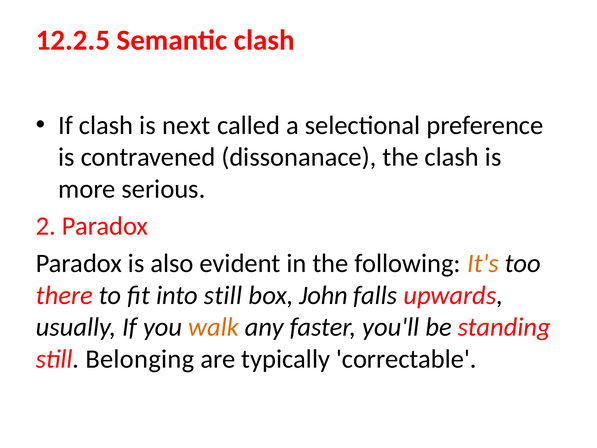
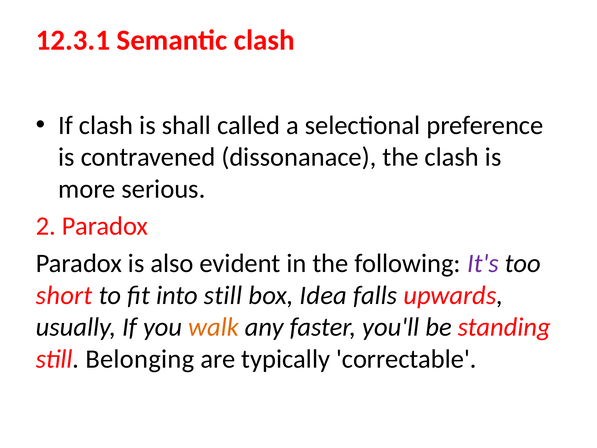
12.2.5: 12.2.5 -> 12.3.1 (73, 40)
next: next -> shall (186, 125)
It's colour: orange -> purple (483, 263)
there: there -> short (64, 295)
John: John -> Idea (323, 295)
